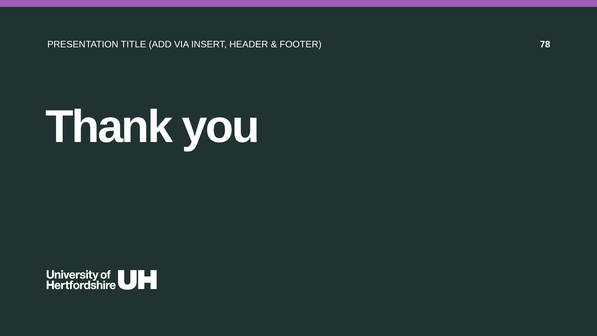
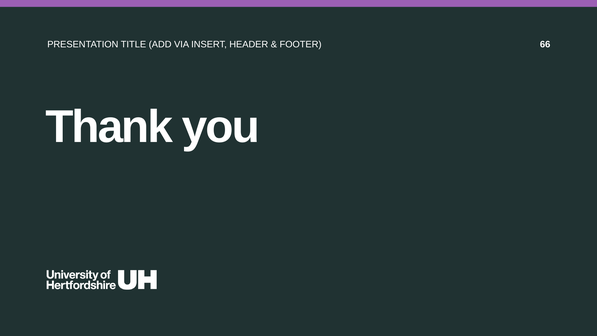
78: 78 -> 66 (545, 44)
